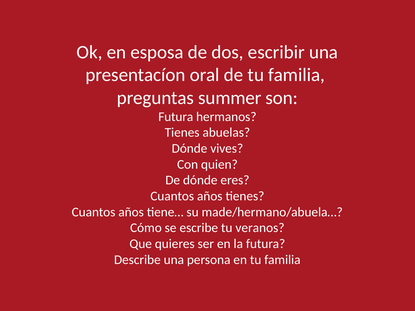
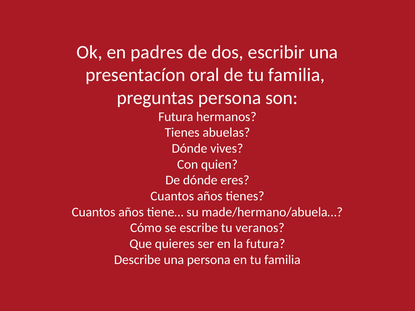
esposa: esposa -> padres (157, 52)
preguntas summer: summer -> persona (230, 98)
